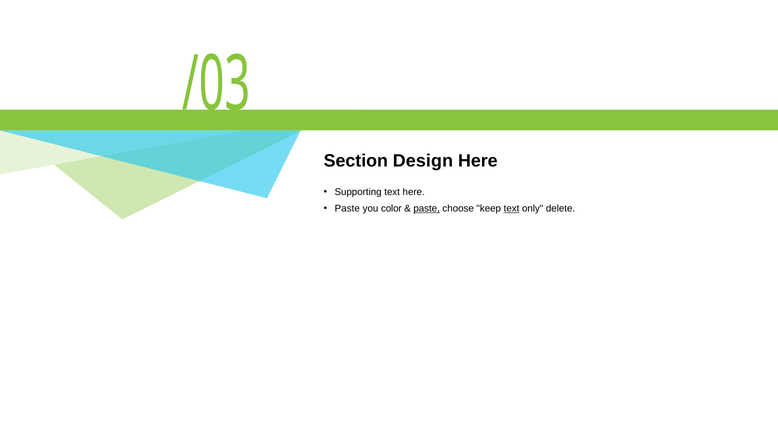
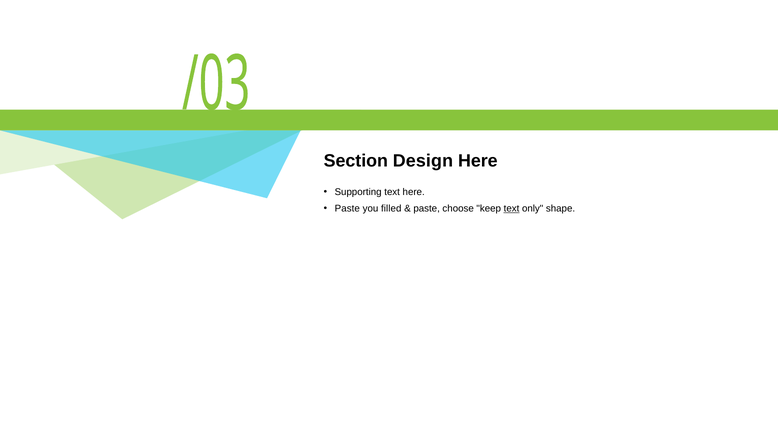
color: color -> filled (391, 209)
paste underline: present -> none (427, 209)
delete: delete -> shape (561, 209)
